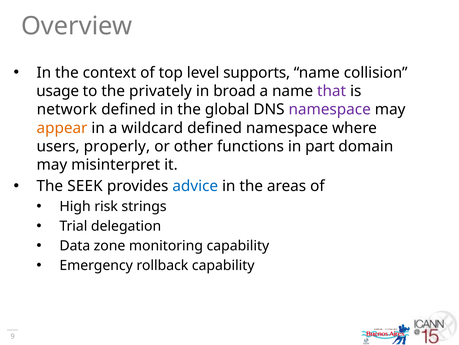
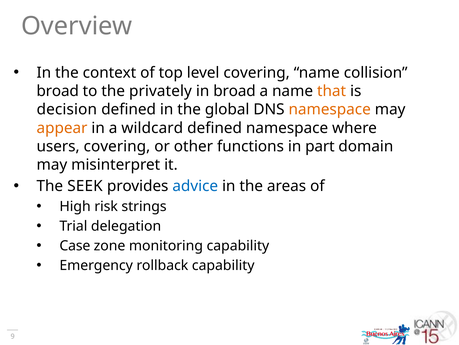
level supports: supports -> covering (257, 73)
usage: usage -> broad (58, 91)
that colour: purple -> orange (332, 91)
network: network -> decision (67, 109)
namespace colour: purple -> orange (330, 109)
users properly: properly -> covering (117, 146)
Data: Data -> Case (75, 245)
